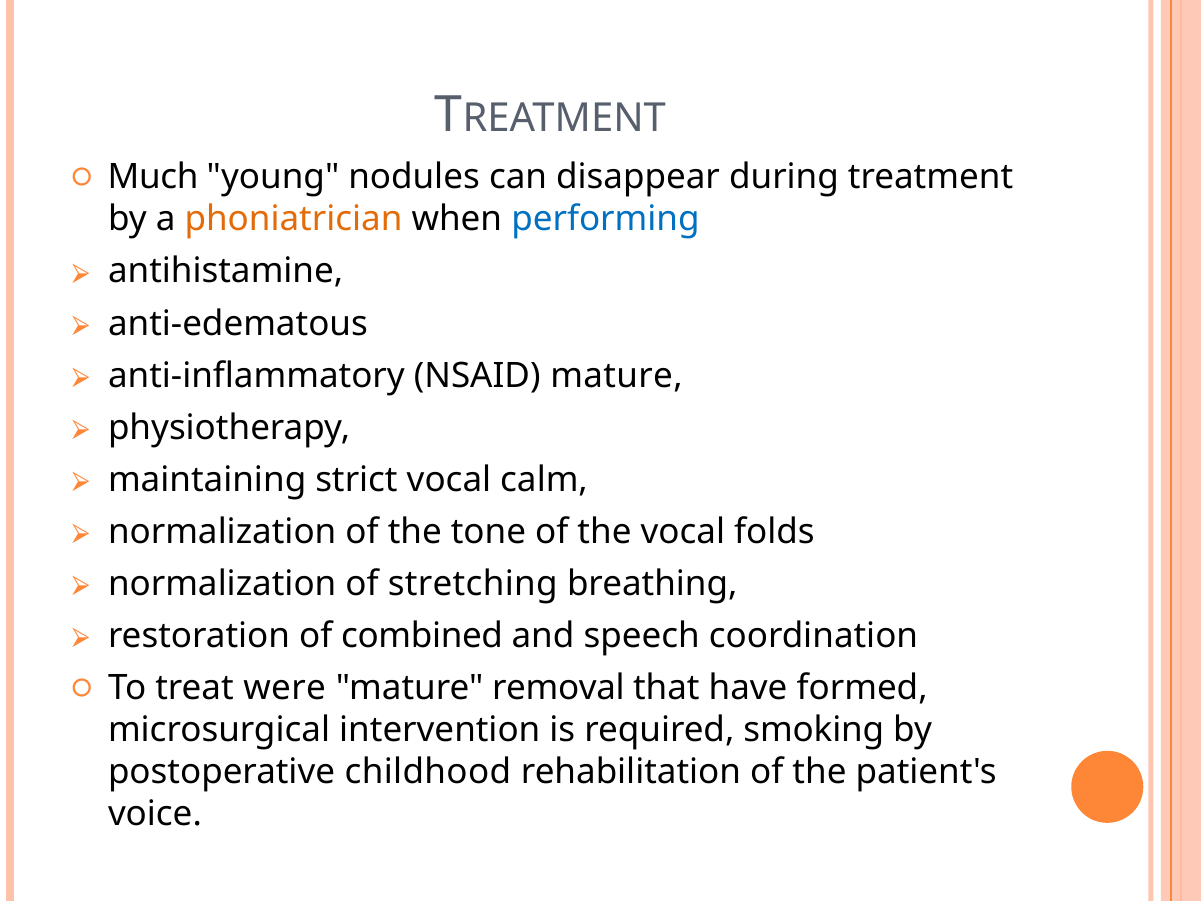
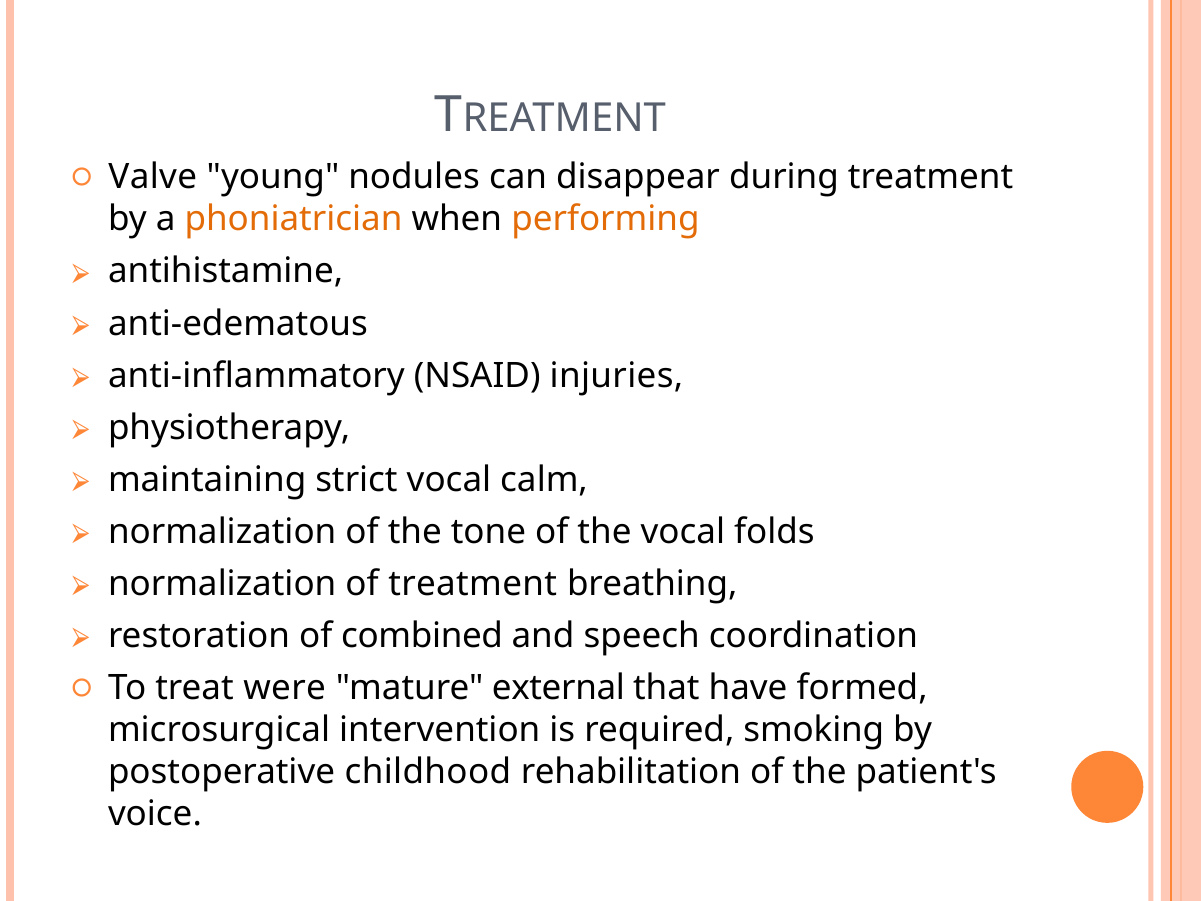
Much: Much -> Valve (153, 177)
performing colour: blue -> orange (605, 219)
NSAID mature: mature -> injuries (616, 375)
of stretching: stretching -> treatment (473, 584)
removal: removal -> external (558, 688)
